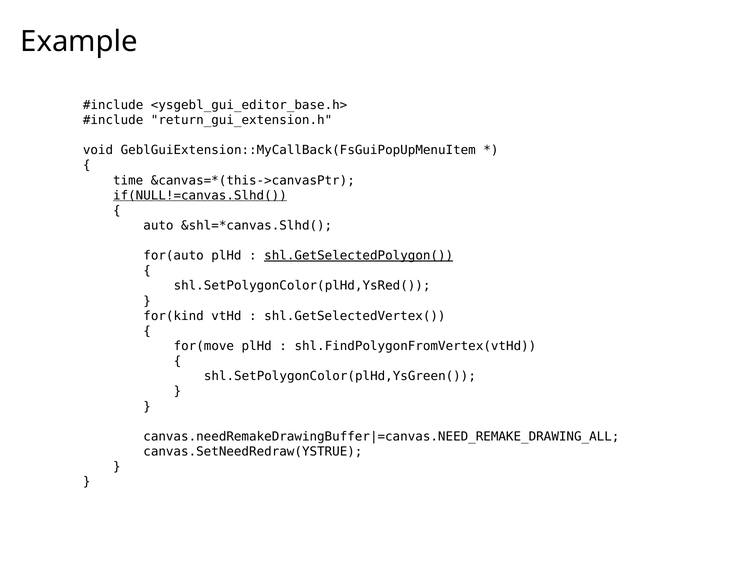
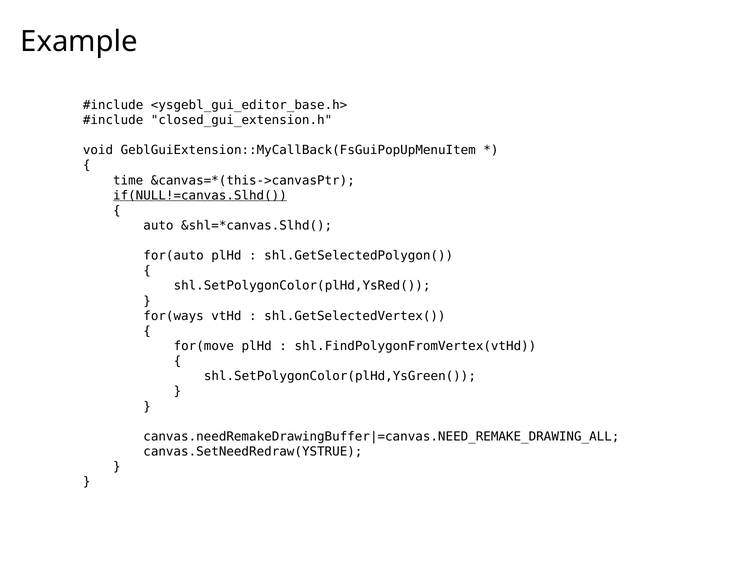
return_gui_extension.h: return_gui_extension.h -> closed_gui_extension.h (242, 120)
shl.GetSelectedPolygon( underline: present -> none (359, 256)
for(kind: for(kind -> for(ways (174, 316)
